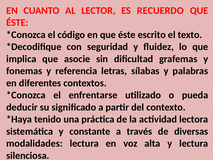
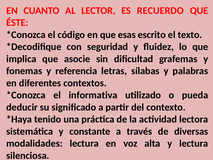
en que éste: éste -> esas (127, 35)
enfrentarse: enfrentarse -> informativa (93, 95)
